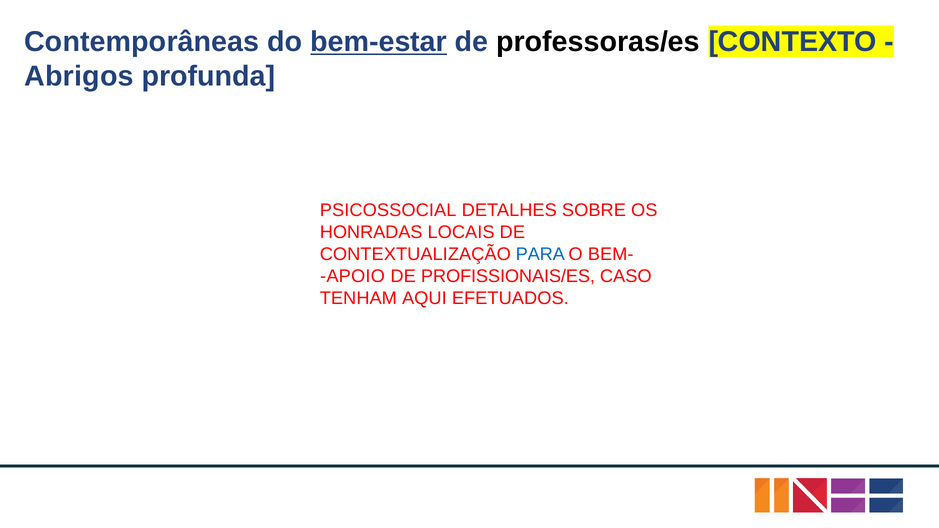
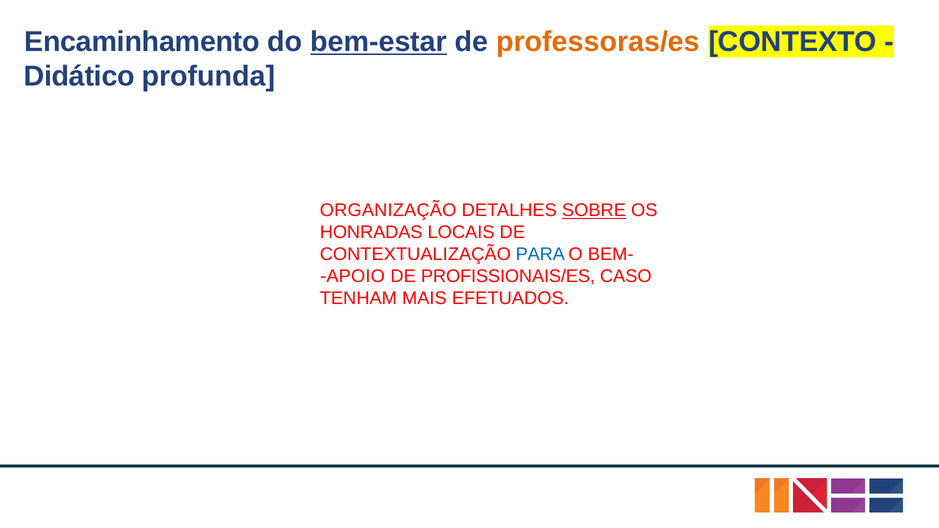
Contemporâneas: Contemporâneas -> Encaminhamento (142, 42)
professoras/es colour: black -> orange (598, 42)
Abrigos: Abrigos -> Didático (79, 76)
PSICOSSOCIAL: PSICOSSOCIAL -> ORGANIZAÇÃO (388, 211)
SOBRE underline: none -> present (594, 211)
AQUI: AQUI -> MAIS (424, 298)
